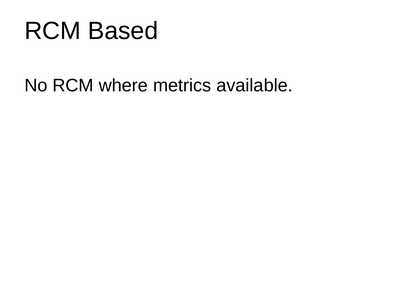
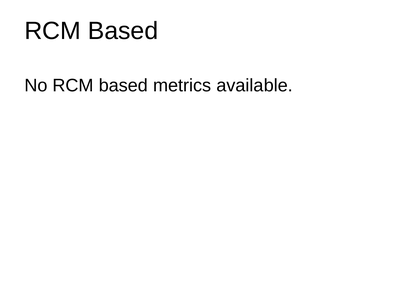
No RCM where: where -> based (123, 85)
